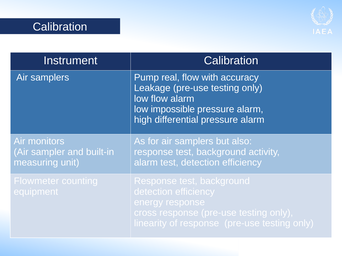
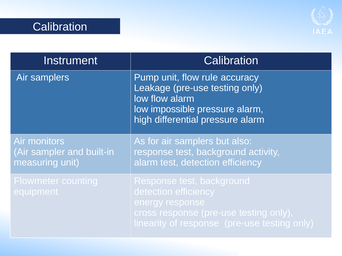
Pump real: real -> unit (170, 78)
with: with -> rule (210, 78)
